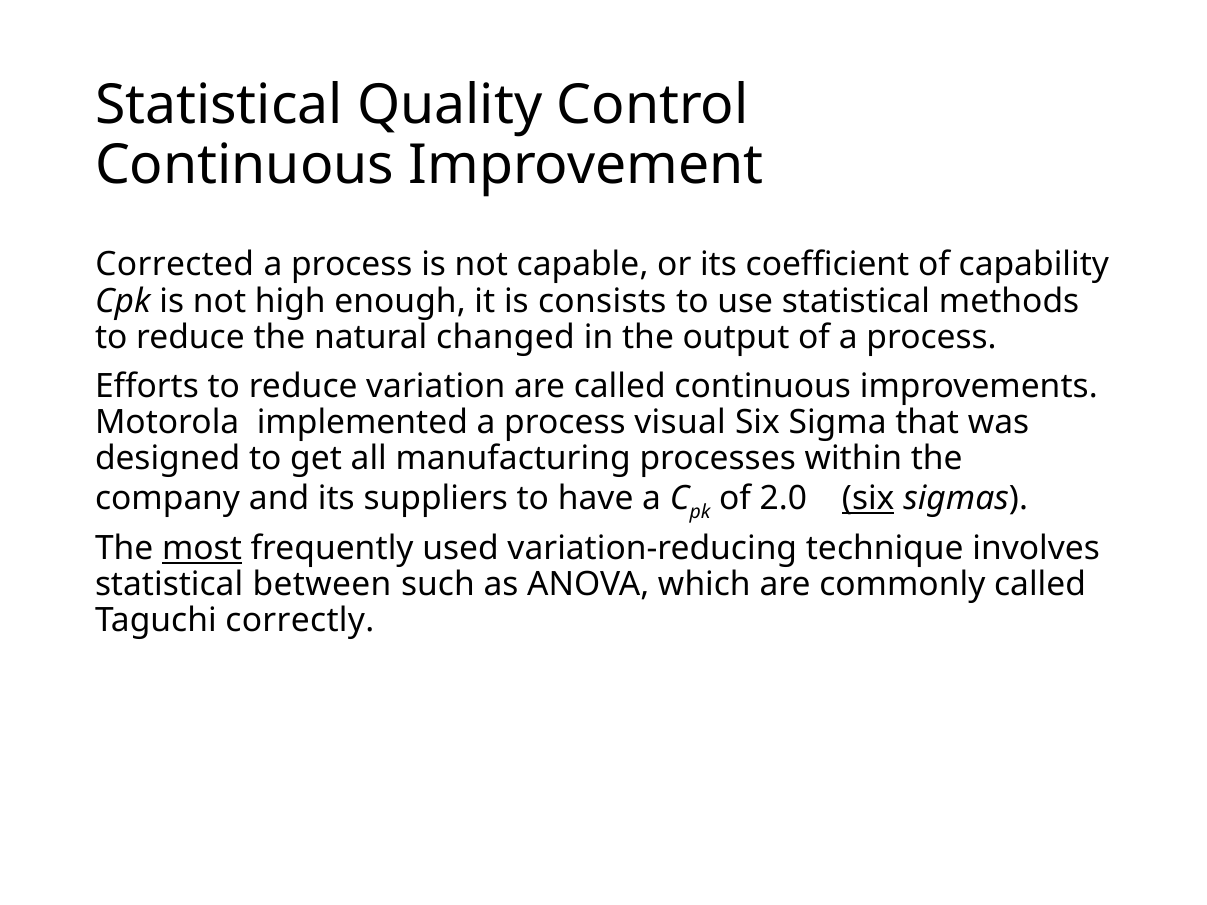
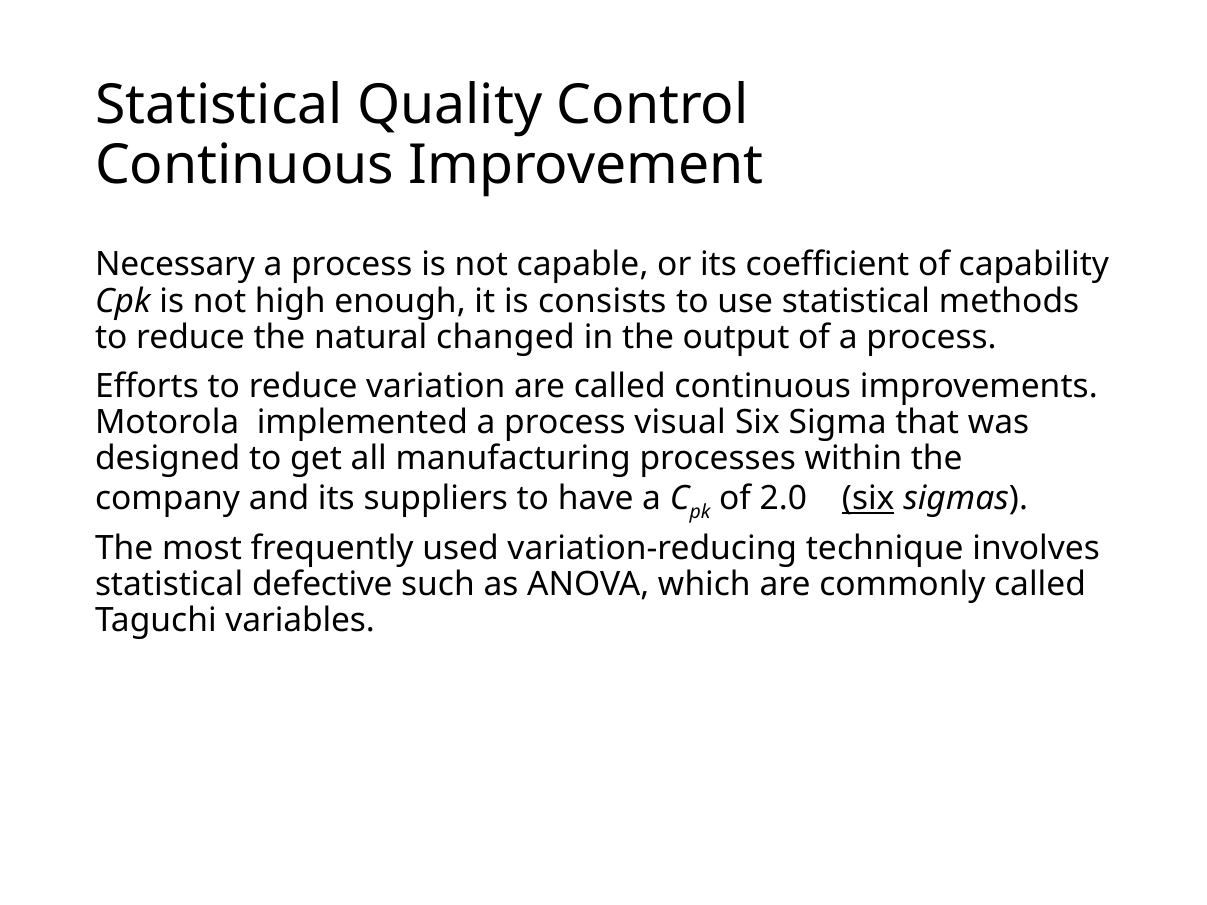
Corrected: Corrected -> Necessary (175, 265)
most underline: present -> none (202, 549)
between: between -> defective (322, 585)
correctly: correctly -> variables (300, 621)
